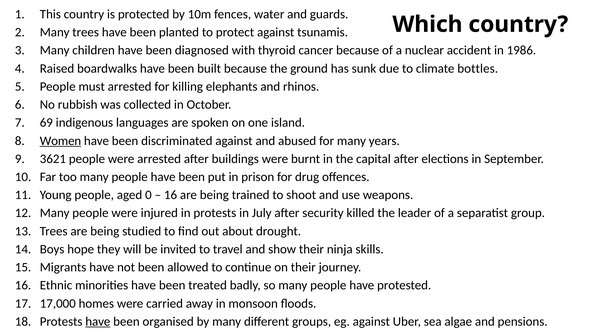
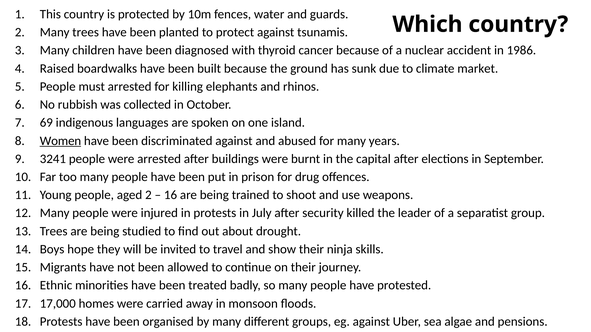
bottles: bottles -> market (478, 69)
3621: 3621 -> 3241 (53, 159)
aged 0: 0 -> 2 (148, 195)
have underline: present -> none (98, 322)
